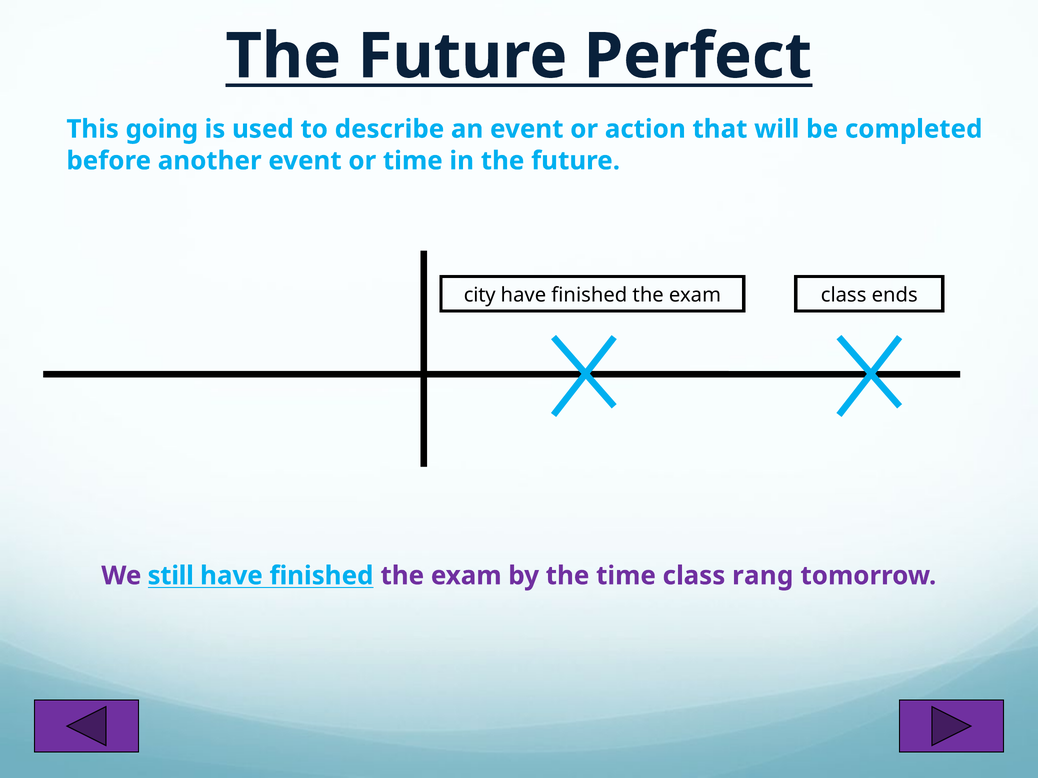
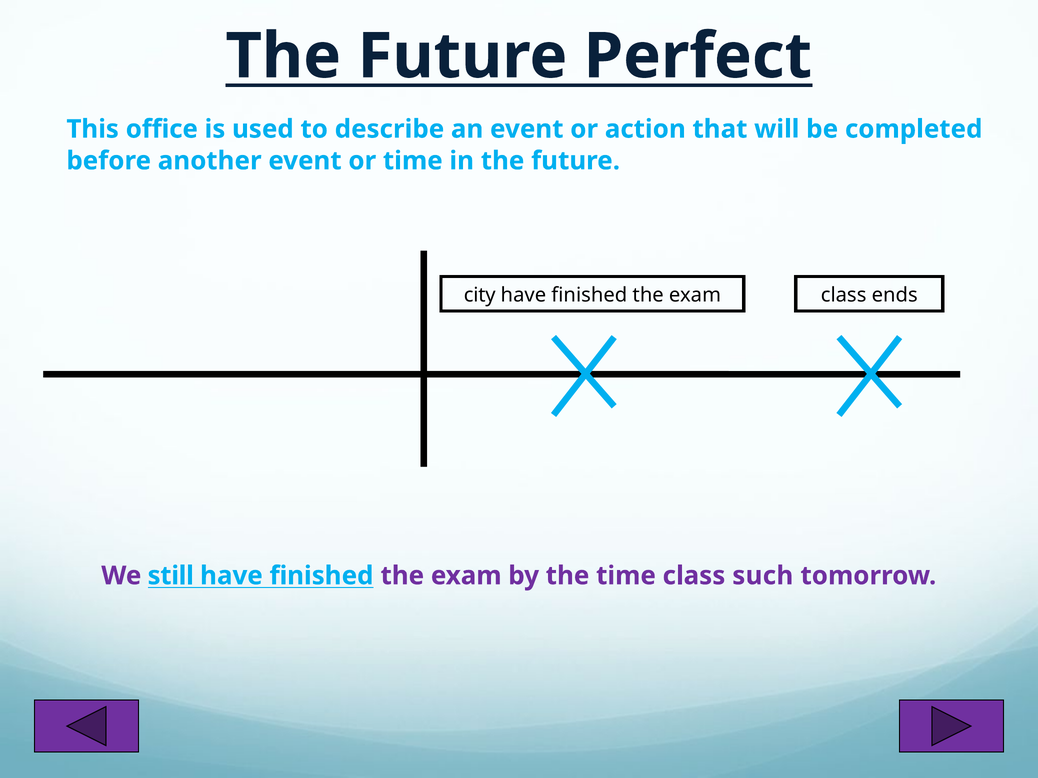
going: going -> office (162, 129)
rang: rang -> such (763, 576)
